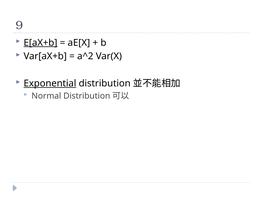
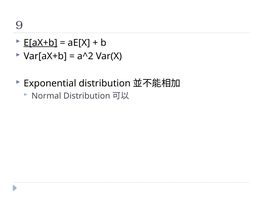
Exponential underline: present -> none (50, 83)
